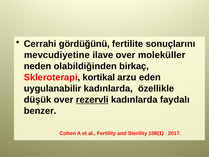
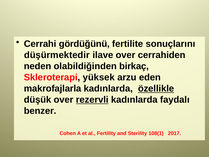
mevcudiyetine: mevcudiyetine -> düşürmektedir (57, 55)
moleküller: moleküller -> cerrahiden (162, 55)
kortikal: kortikal -> yüksek (99, 77)
uygulanabilir: uygulanabilir -> makrofajlarla (53, 88)
özellikle underline: none -> present (156, 88)
